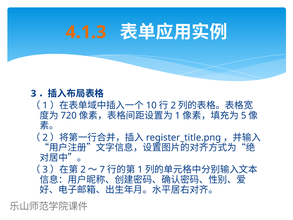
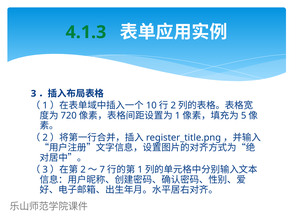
4.1.3 colour: orange -> green (86, 32)
